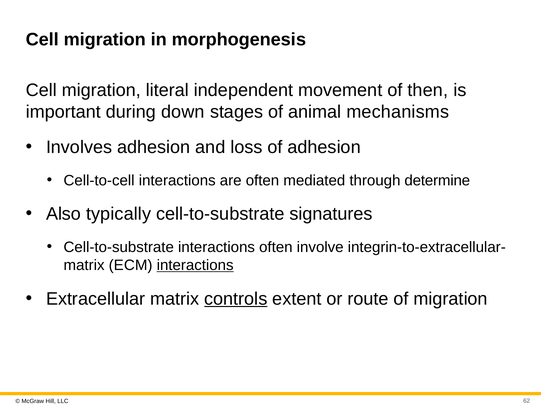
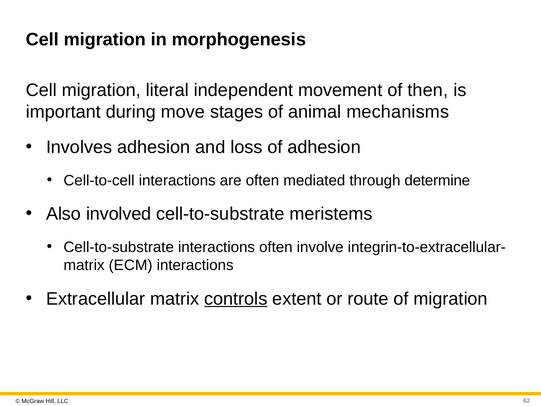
down: down -> move (183, 112)
typically: typically -> involved (119, 214)
signatures: signatures -> meristems (331, 214)
interactions underline: present -> none (195, 265)
